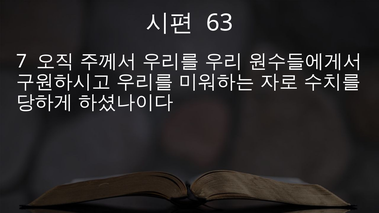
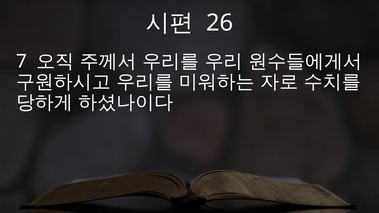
63: 63 -> 26 (220, 23)
